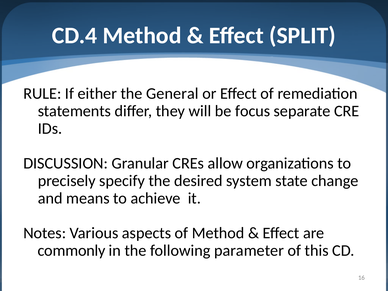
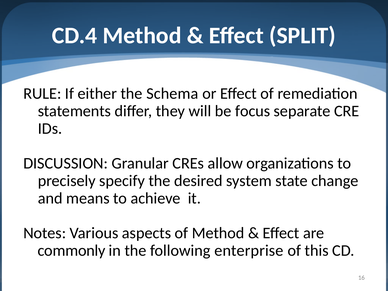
General: General -> Schema (172, 94)
parameter: parameter -> enterprise (249, 250)
